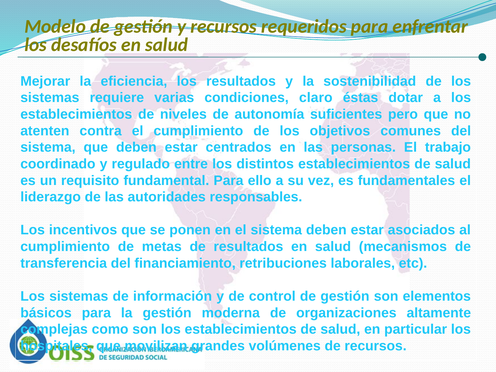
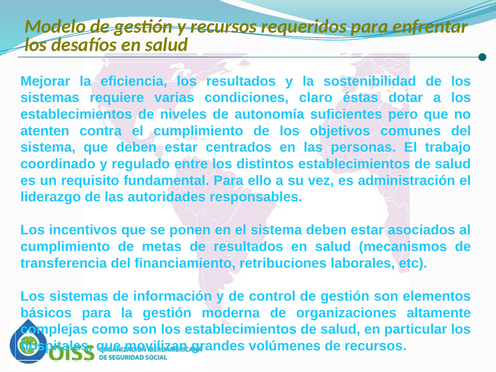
fundamentales: fundamentales -> administración (407, 180)
